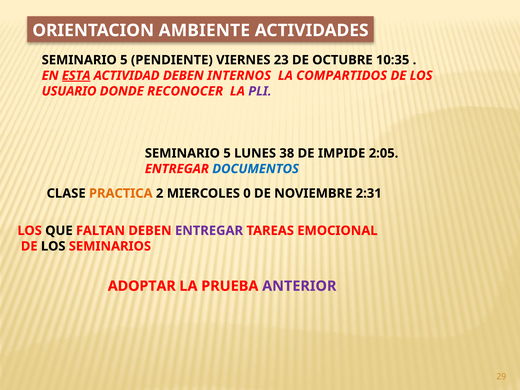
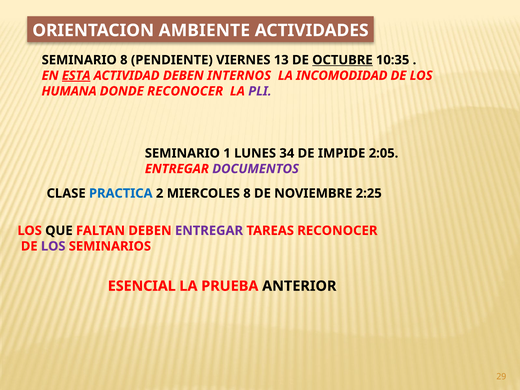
5: 5 -> 8 (124, 60)
23: 23 -> 13 (281, 60)
OCTUBRE underline: none -> present (342, 60)
COMPARTIDOS: COMPARTIDOS -> INCOMODIDAD (342, 76)
USUARIO: USUARIO -> HUMANA (69, 91)
5: 5 -> 1 (227, 153)
38: 38 -> 34 (287, 153)
DOCUMENTOS colour: blue -> purple (256, 169)
PRACTICA colour: orange -> blue (121, 193)
MIERCOLES 0: 0 -> 8 (247, 193)
2:31: 2:31 -> 2:25 (369, 193)
TAREAS EMOCIONAL: EMOCIONAL -> RECONOCER (337, 231)
LOS colour: black -> purple (53, 246)
ADOPTAR: ADOPTAR -> ESENCIAL (142, 286)
ANTERIOR colour: purple -> black (299, 286)
